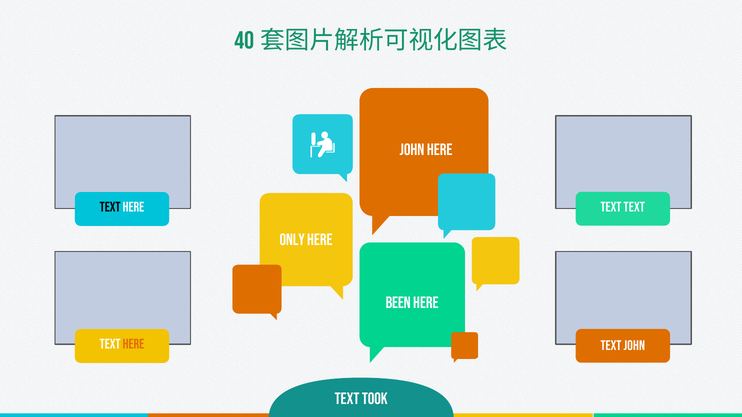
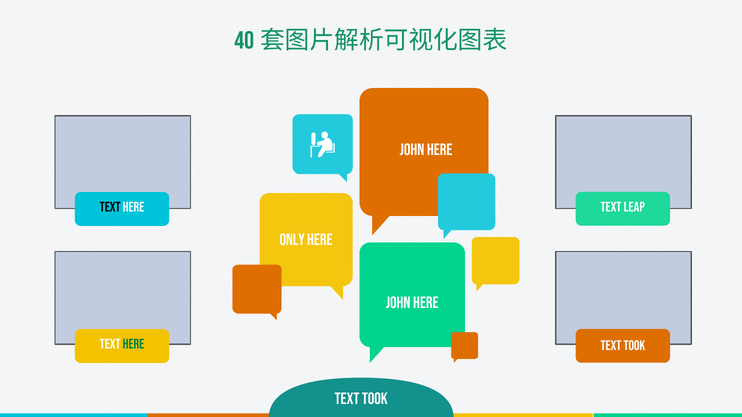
TEXT: TEXT -> LEAP (634, 207)
BEEN: BEEN -> JOHN (398, 303)
HERE colour: orange -> green (133, 345)
JOHN: JOHN -> TOOK (634, 346)
